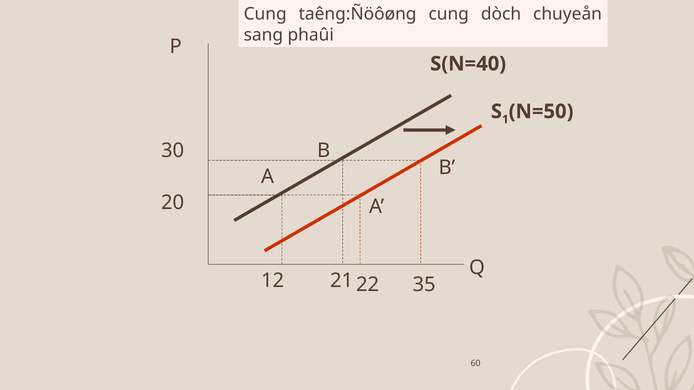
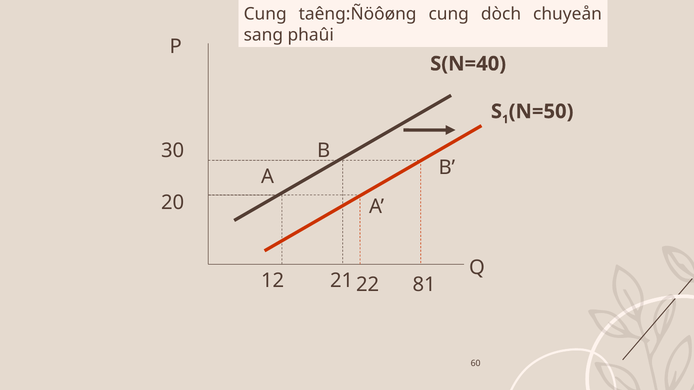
35: 35 -> 81 (424, 285)
